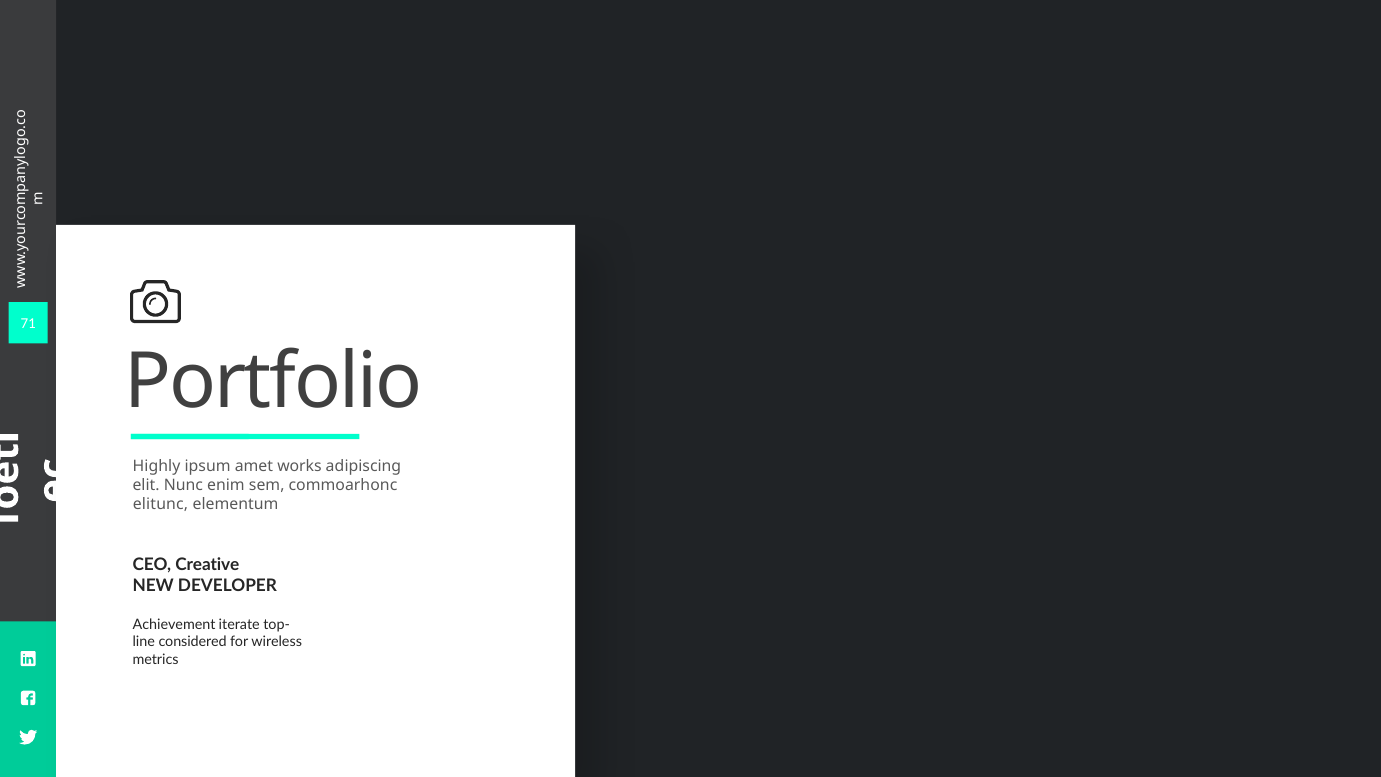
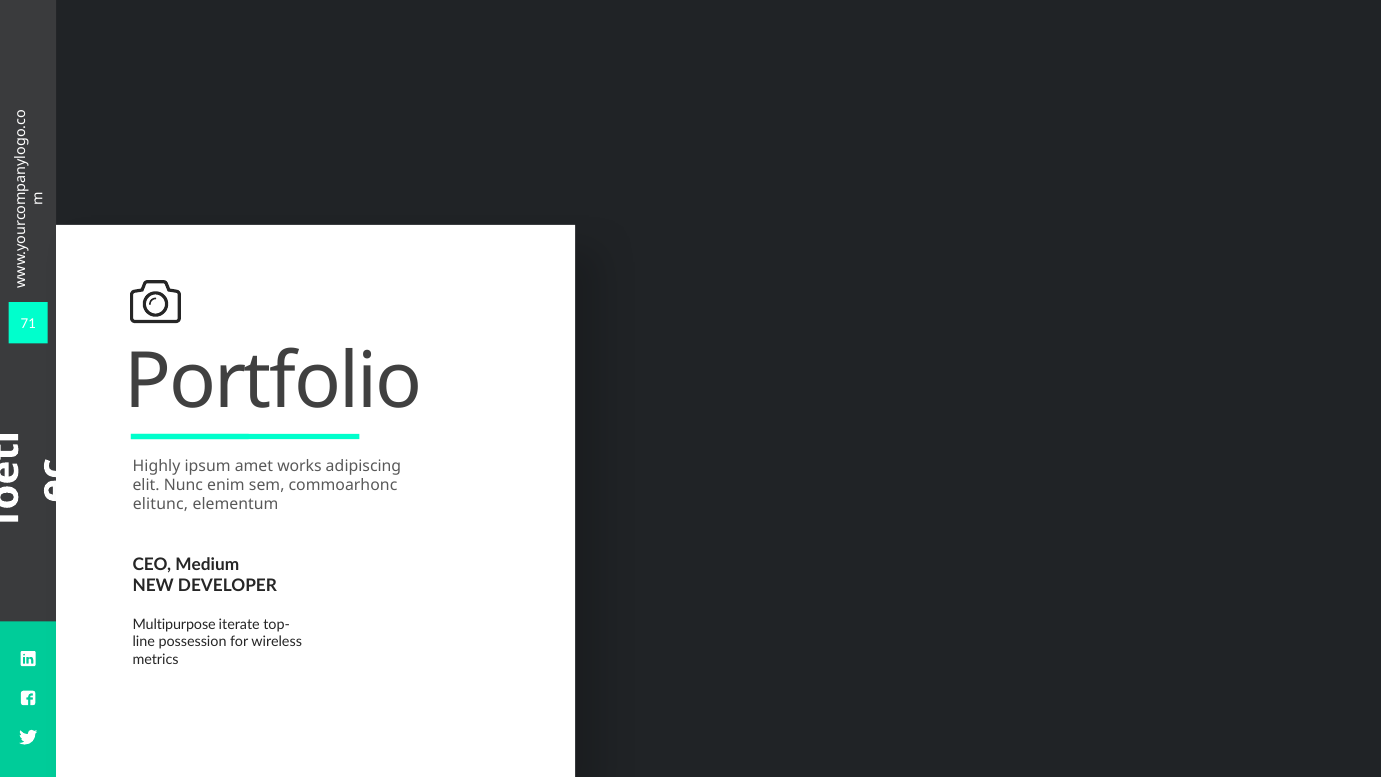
Creative: Creative -> Medium (207, 564)
Achievement: Achievement -> Multipurpose (174, 625)
considered: considered -> possession (193, 642)
